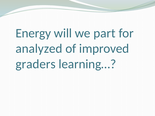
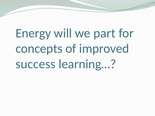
analyzed: analyzed -> concepts (39, 49)
graders: graders -> success (36, 64)
